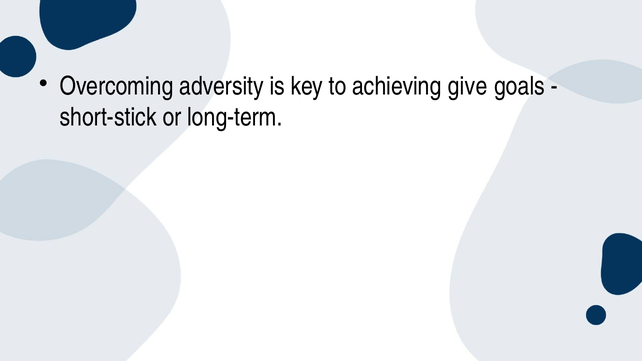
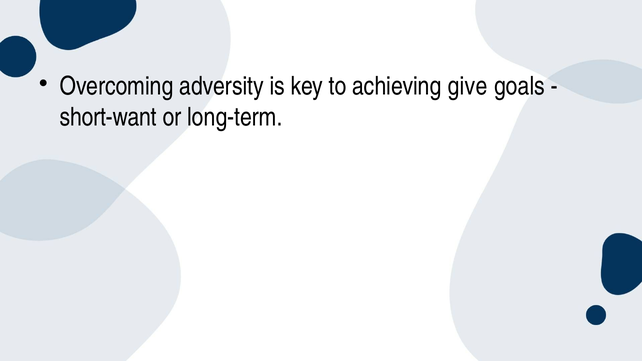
short-stick: short-stick -> short-want (108, 117)
